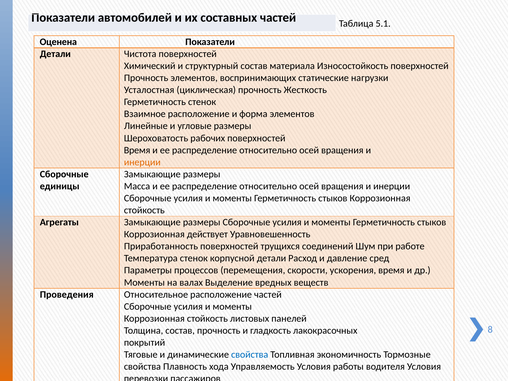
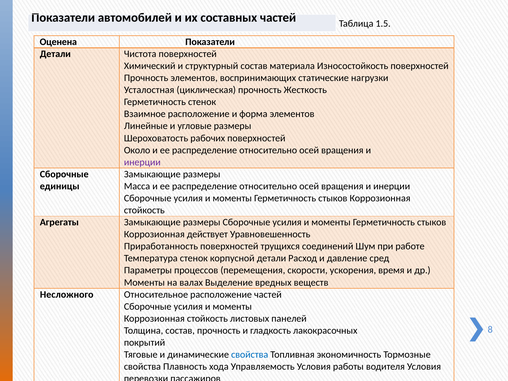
5.1: 5.1 -> 1.5 (383, 24)
Время: Время -> Около (137, 150)
инерции colour: orange -> purple (142, 162)
Проведения: Проведения -> Несложного (67, 294)
